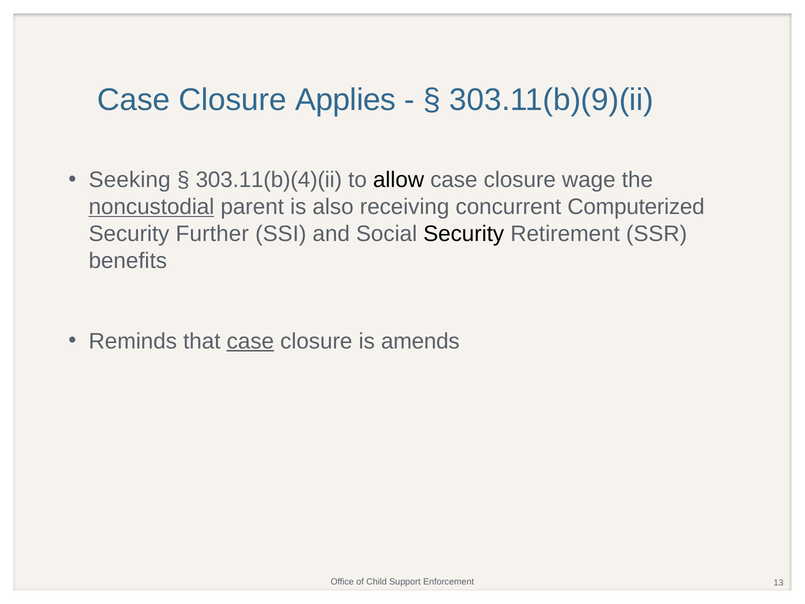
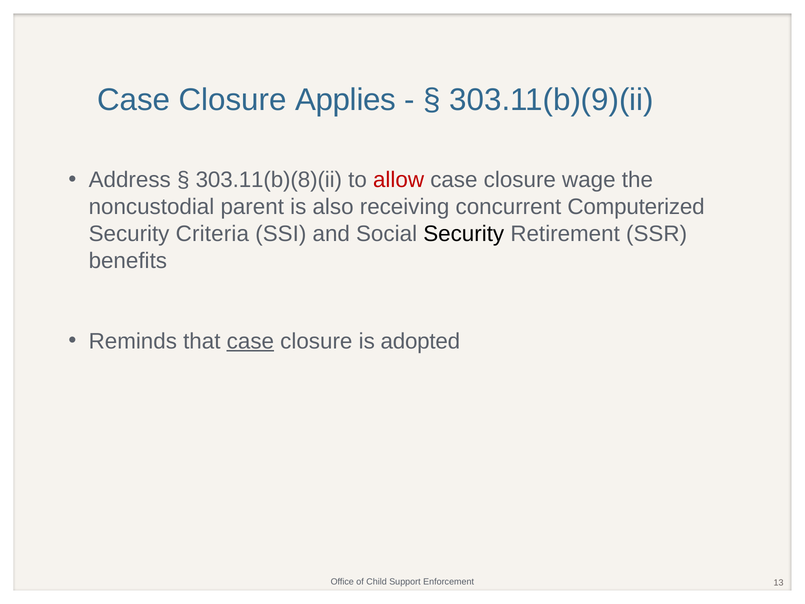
Seeking: Seeking -> Address (130, 180)
303.11(b)(4)(ii: 303.11(b)(4)(ii -> 303.11(b)(8)(ii (269, 180)
allow colour: black -> red (399, 180)
noncustodial underline: present -> none (151, 207)
Further: Further -> Criteria (212, 234)
amends: amends -> adopted (420, 341)
